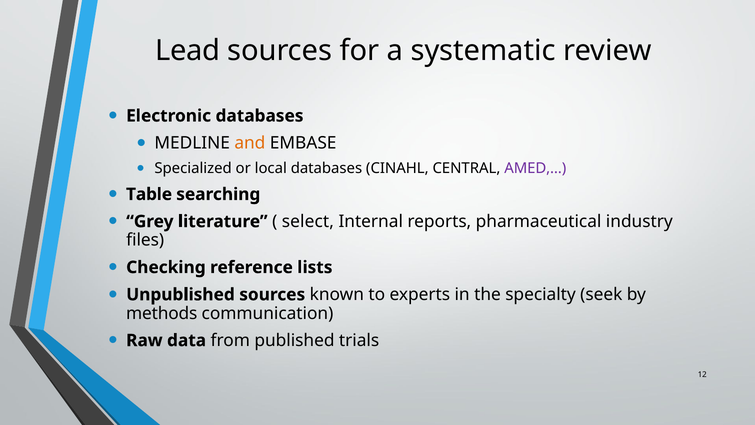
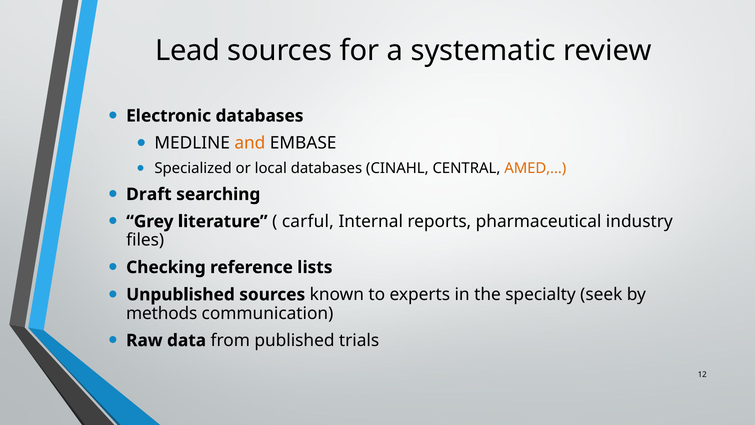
AMED,… colour: purple -> orange (535, 168)
Table: Table -> Draft (149, 194)
select: select -> carful (308, 221)
